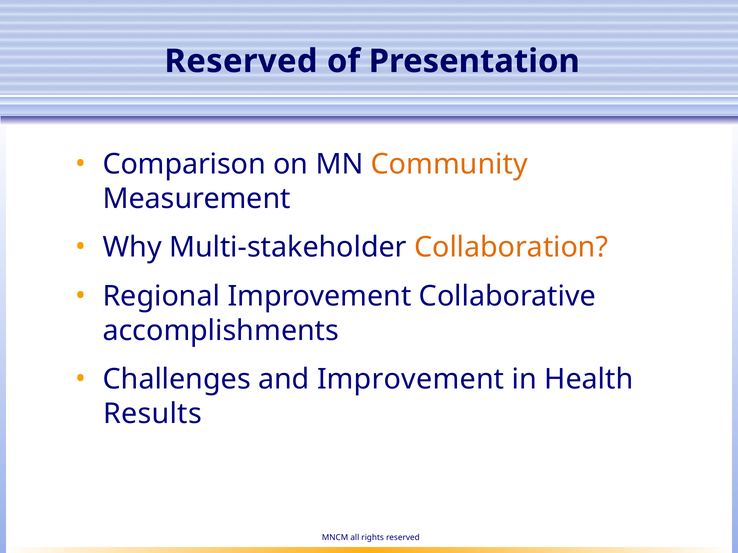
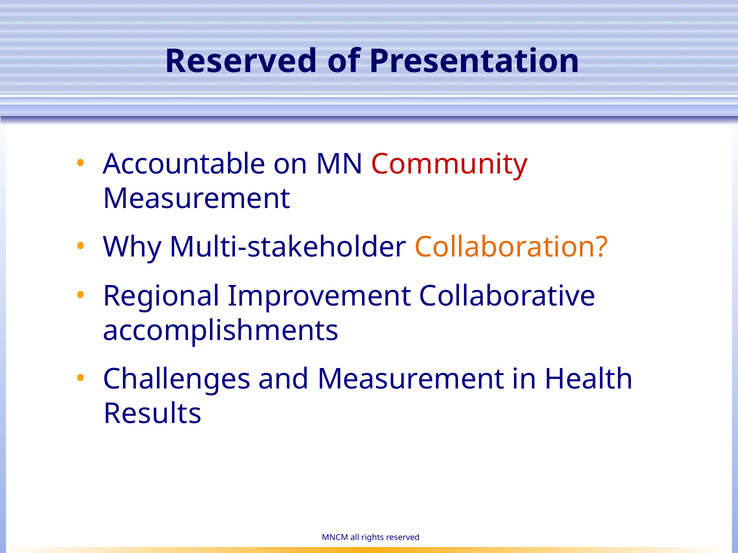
Comparison: Comparison -> Accountable (184, 164)
Community colour: orange -> red (449, 164)
and Improvement: Improvement -> Measurement (411, 380)
